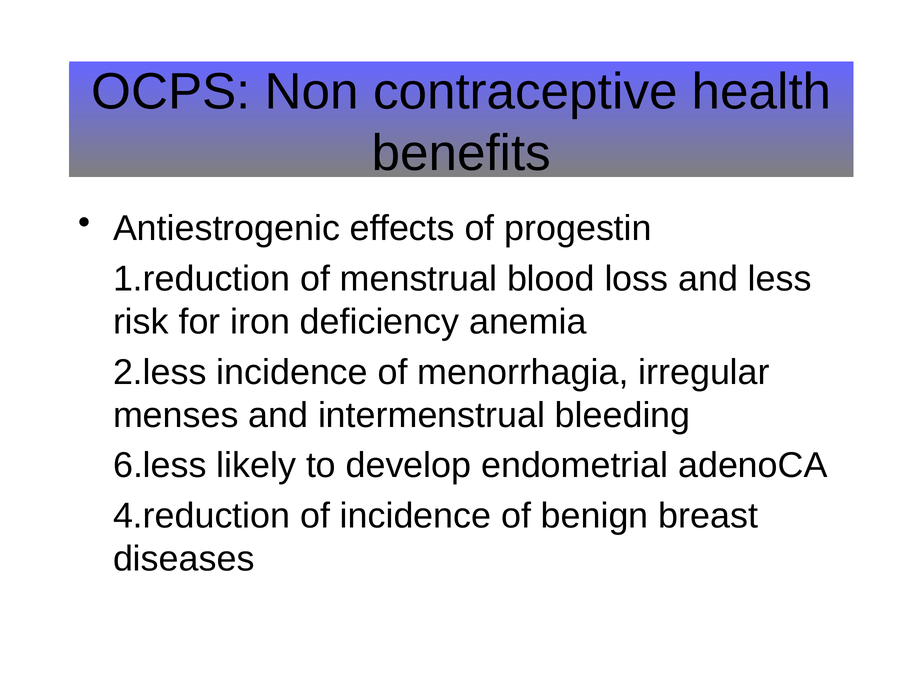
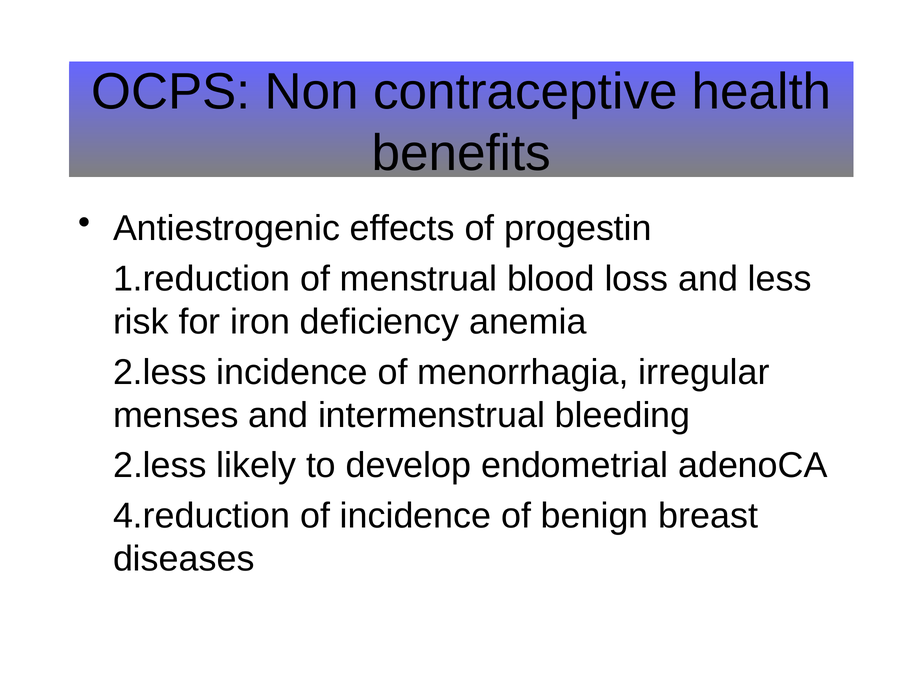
6.less: 6.less -> 2.less (160, 466)
